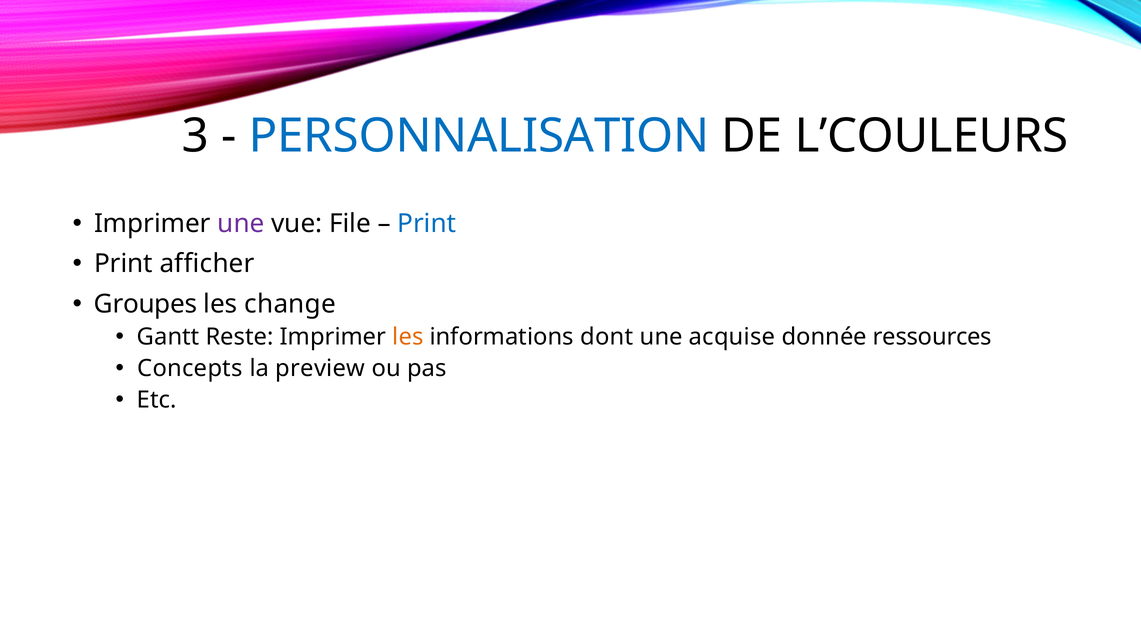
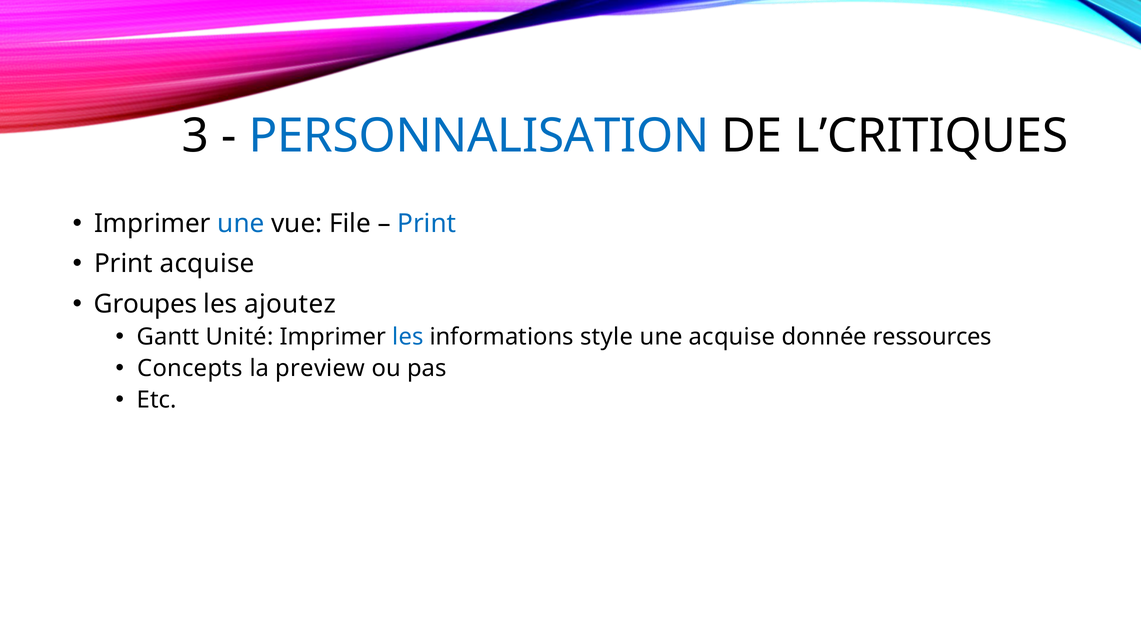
L’COULEURS: L’COULEURS -> L’CRITIQUES (931, 136)
une colour: purple -> blue (241, 224)
Print afficher: afficher -> acquise (207, 264)
change: change -> ajoutez (290, 304)
Reste: Reste -> Unité (240, 337)
les colour: orange -> blue (408, 337)
dont: dont -> style (607, 337)
